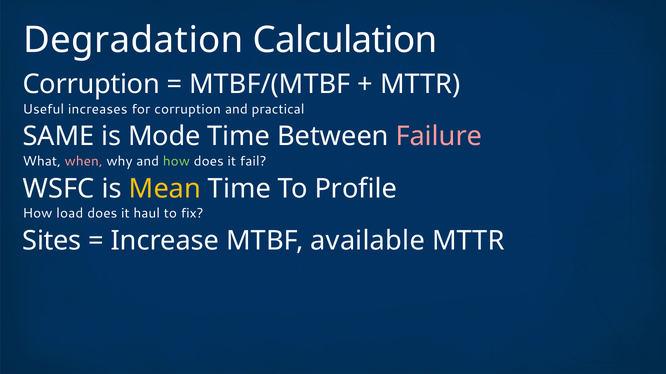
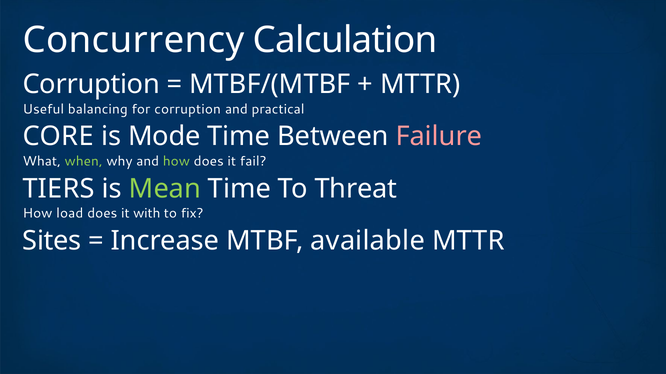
Degradation: Degradation -> Concurrency (133, 40)
increases: increases -> balancing (98, 109)
SAME: SAME -> CORE (58, 137)
when colour: pink -> light green (84, 161)
WSFC: WSFC -> TIERS (59, 189)
Mean colour: yellow -> light green (165, 189)
Profile: Profile -> Threat (356, 189)
haul: haul -> with (147, 214)
